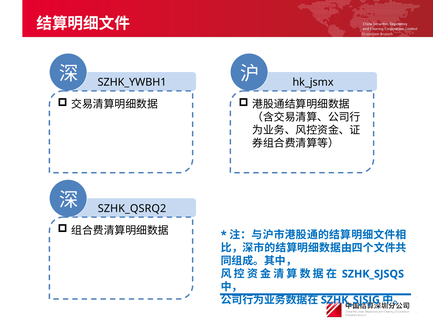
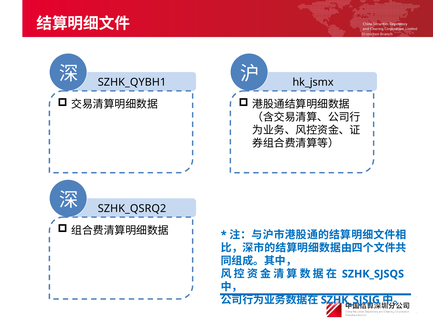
SZHK_YWBH1: SZHK_YWBH1 -> SZHK_QYBH1 (132, 82)
